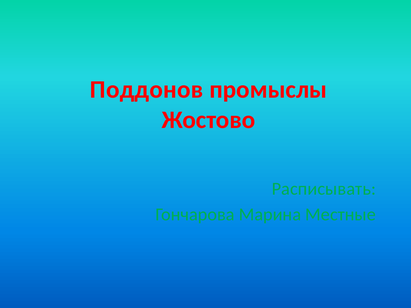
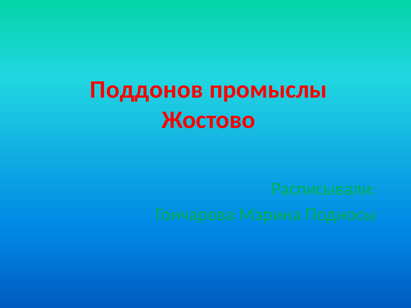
Расписывать: Расписывать -> Расписывали (324, 189)
Местные: Местные -> Подносы (341, 215)
